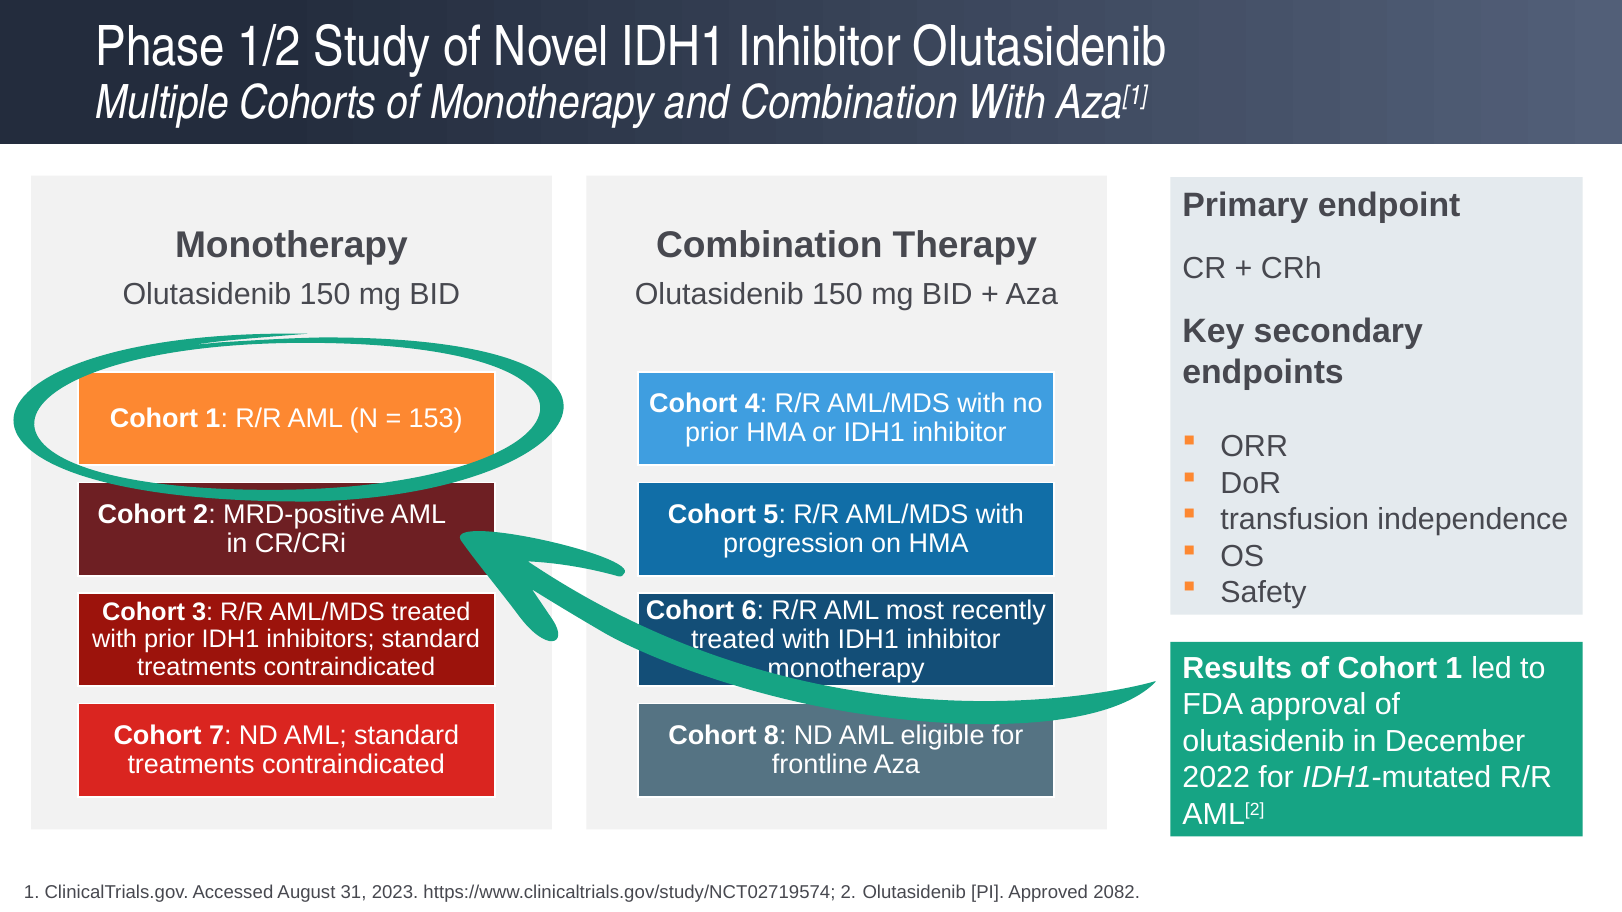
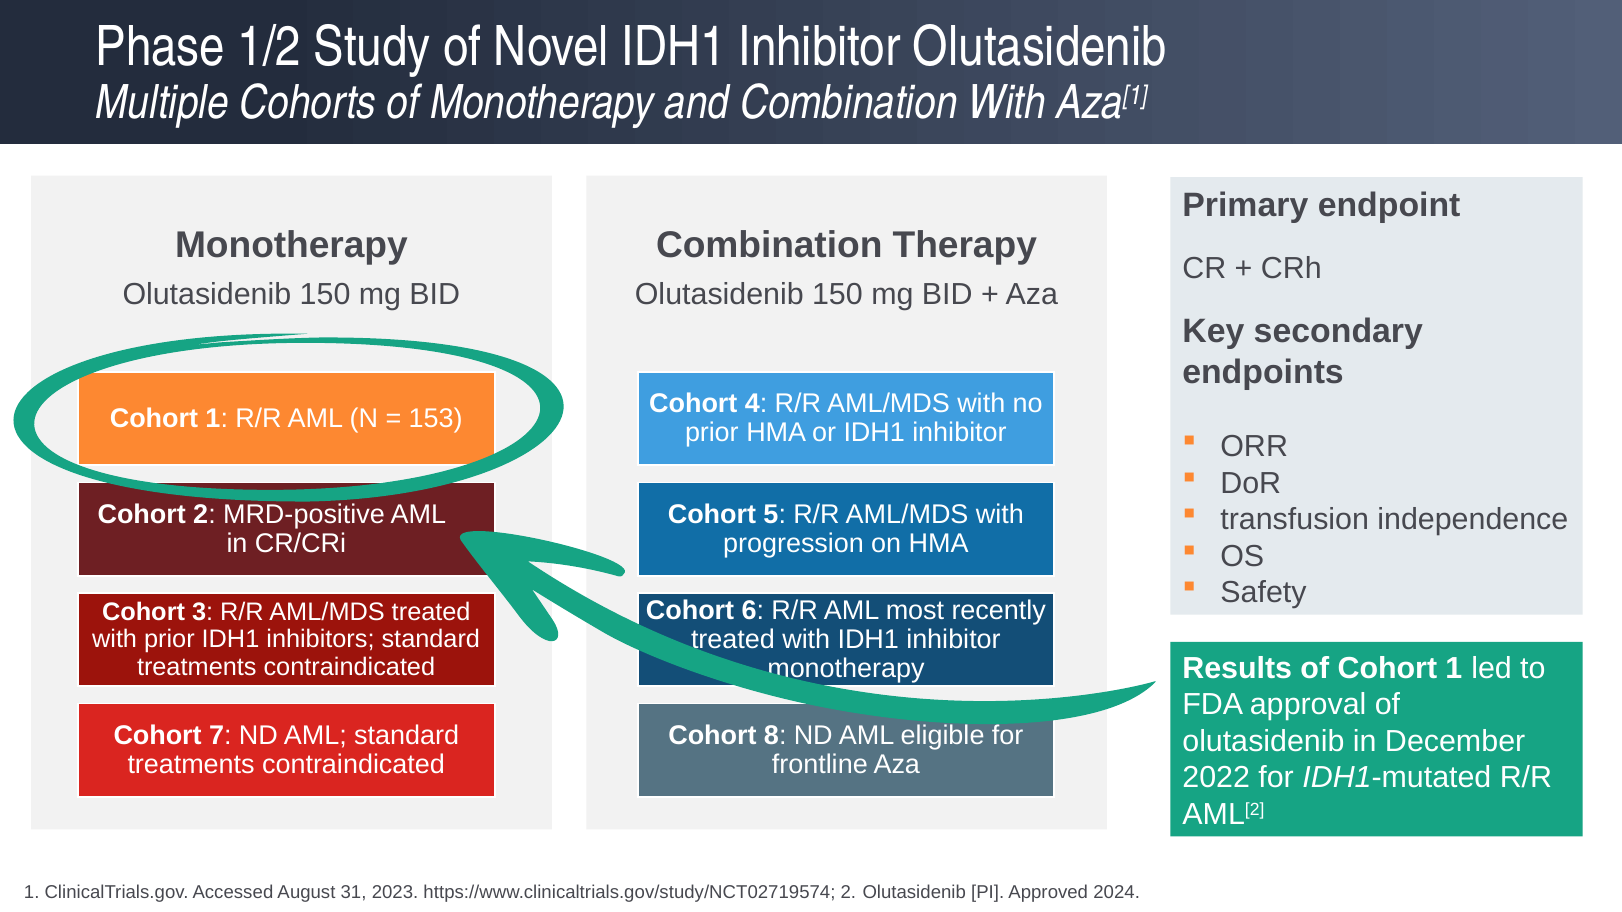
2082: 2082 -> 2024 (1117, 893)
